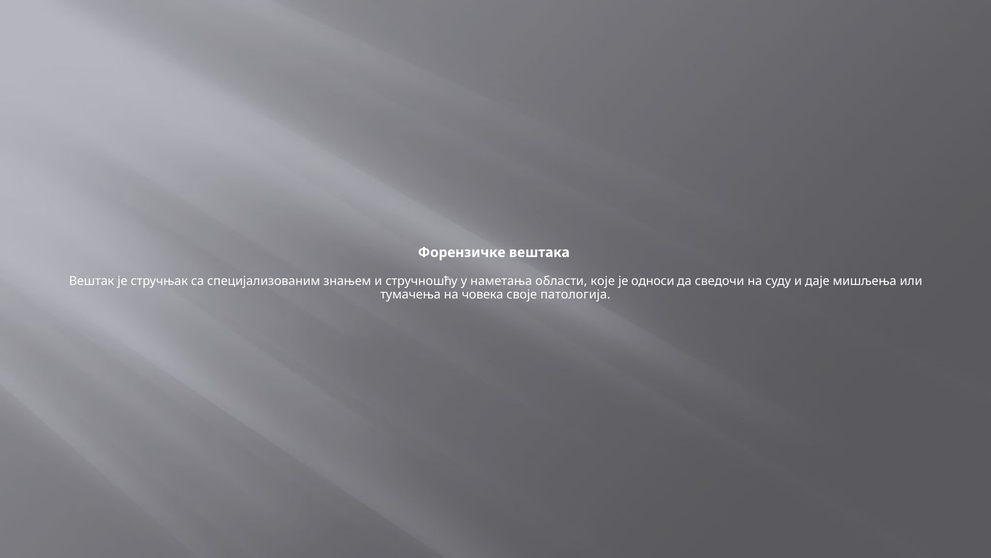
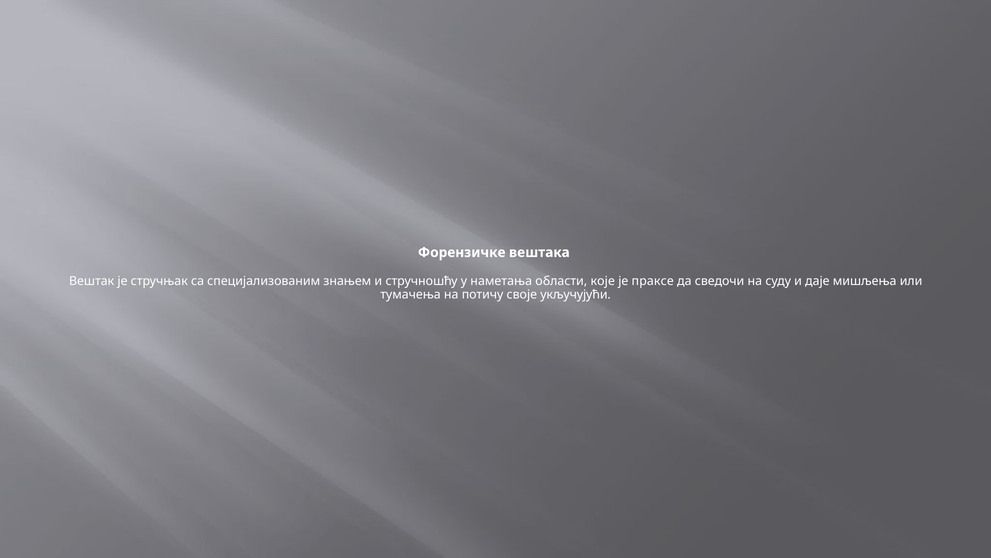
односи: односи -> праксе (653, 281)
човека: човека -> потичу (483, 295)
патологија: патологија -> укључујући (576, 295)
